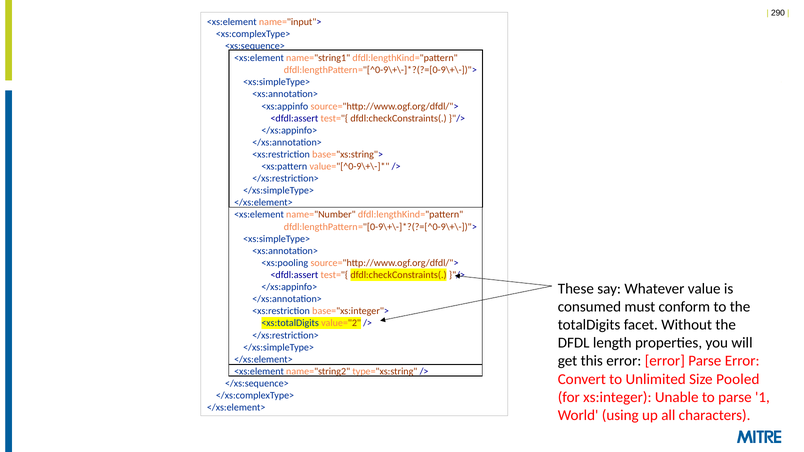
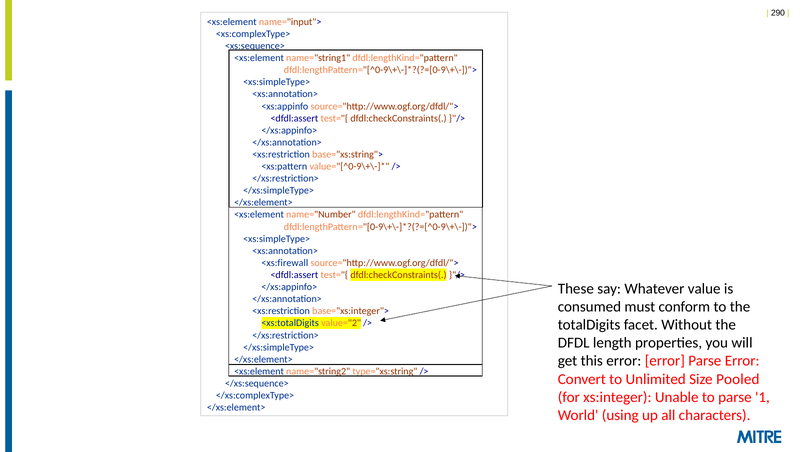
<xs:pooling: <xs:pooling -> <xs:firewall (285, 263)
